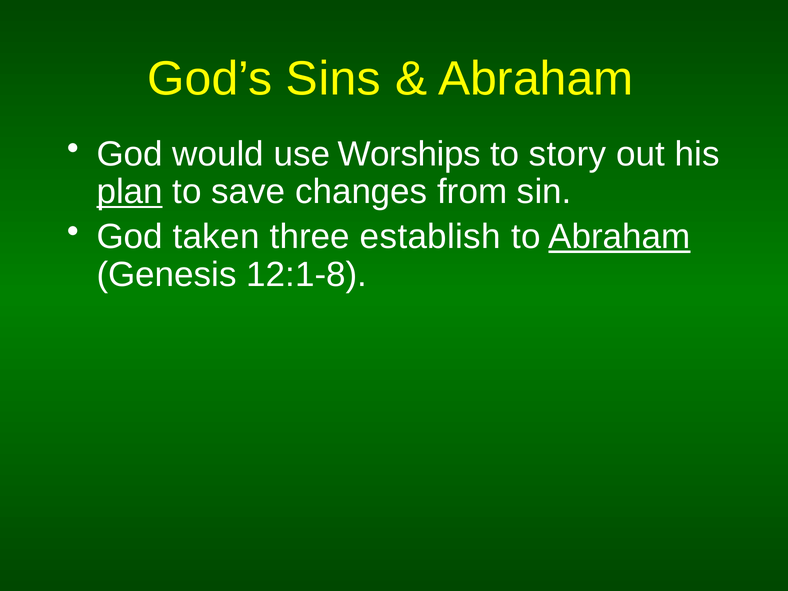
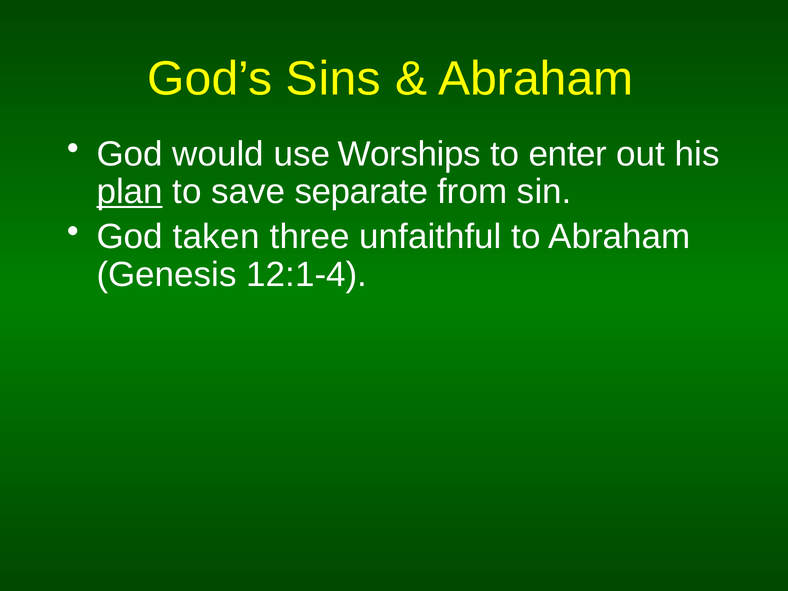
story: story -> enter (568, 154)
changes: changes -> separate (361, 192)
establish: establish -> unfaithful (431, 237)
Abraham underline: present -> none (620, 237)
12:1-8: 12:1-8 -> 12:1-4 (307, 275)
